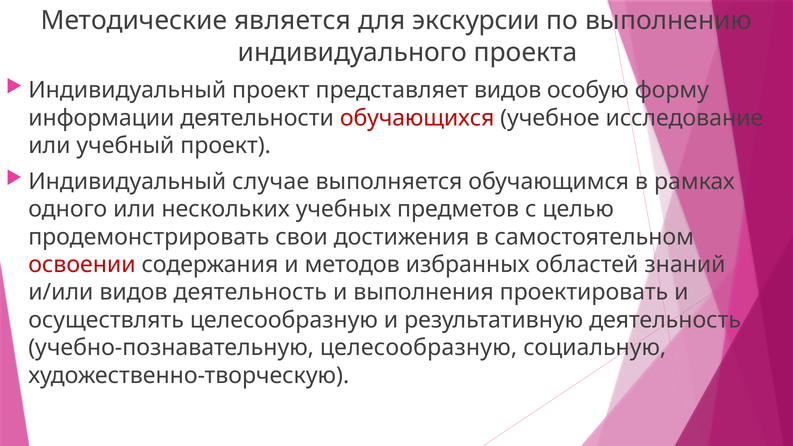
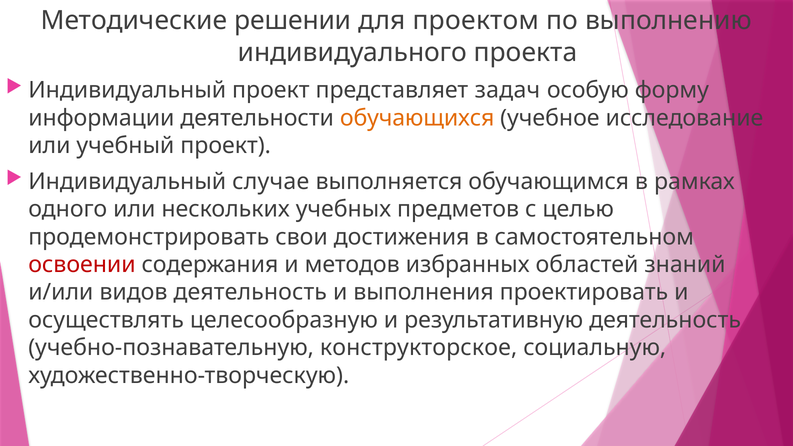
является: является -> решении (293, 21)
экскурсии: экскурсии -> проектом (476, 21)
представляет видов: видов -> задач (507, 90)
обучающихся colour: red -> orange (417, 118)
учебно-познавательную целесообразную: целесообразную -> конструкторское (419, 348)
